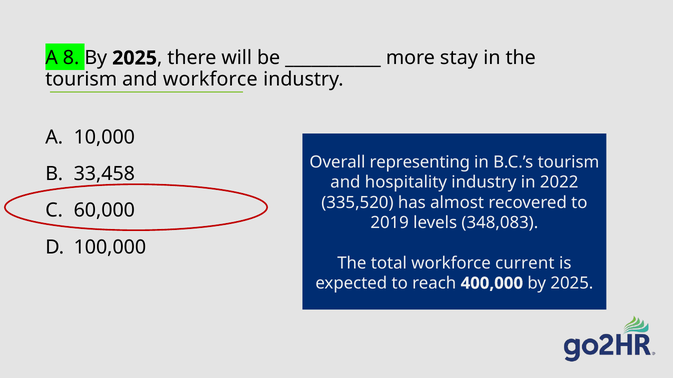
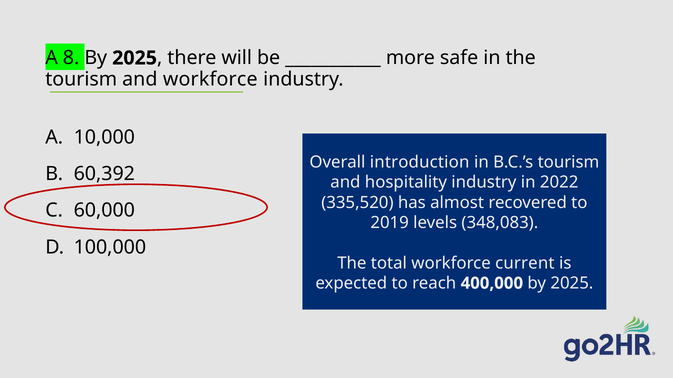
stay: stay -> safe (459, 58)
representing: representing -> introduction (420, 162)
33,458: 33,458 -> 60,392 (104, 174)
